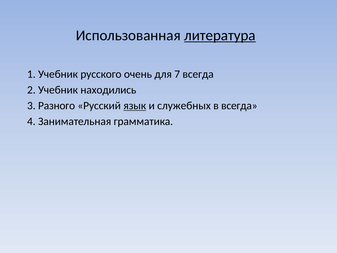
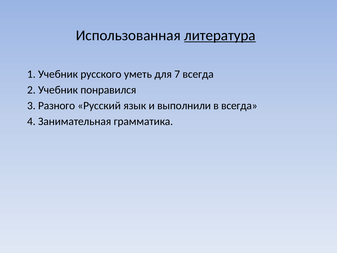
очень: очень -> уметь (138, 74)
находились: находились -> понравился (108, 90)
язык underline: present -> none (135, 106)
служебных: служебных -> выполнили (184, 106)
